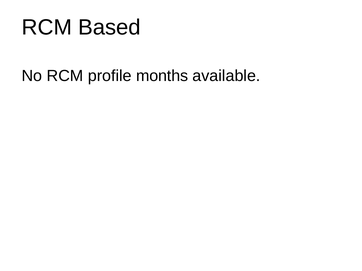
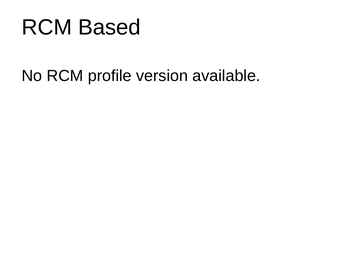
months: months -> version (162, 76)
